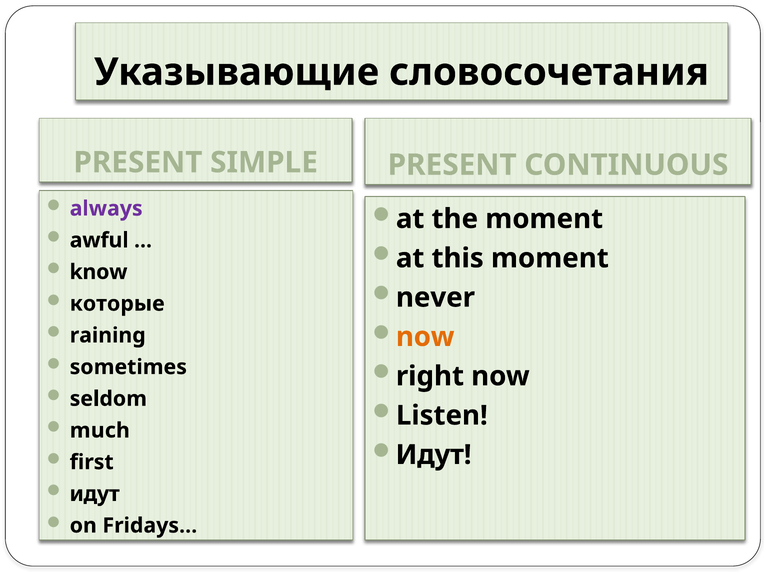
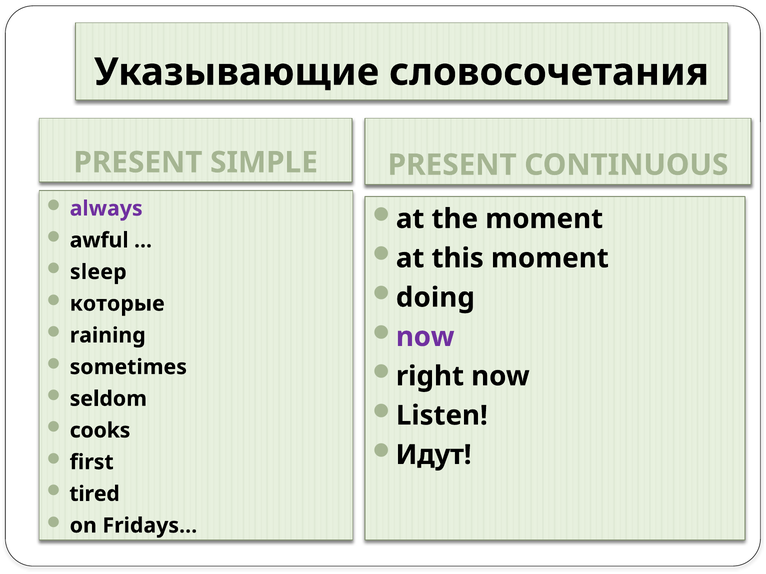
know: know -> sleep (98, 272)
never: never -> doing (435, 298)
now colour: orange -> purple (425, 337)
much: much -> cooks (100, 431)
идут: идут -> tired (95, 494)
